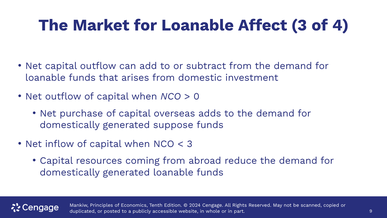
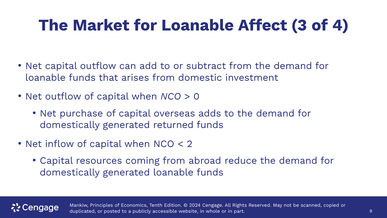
suppose: suppose -> returned (173, 125)
3: 3 -> 2 (190, 144)
